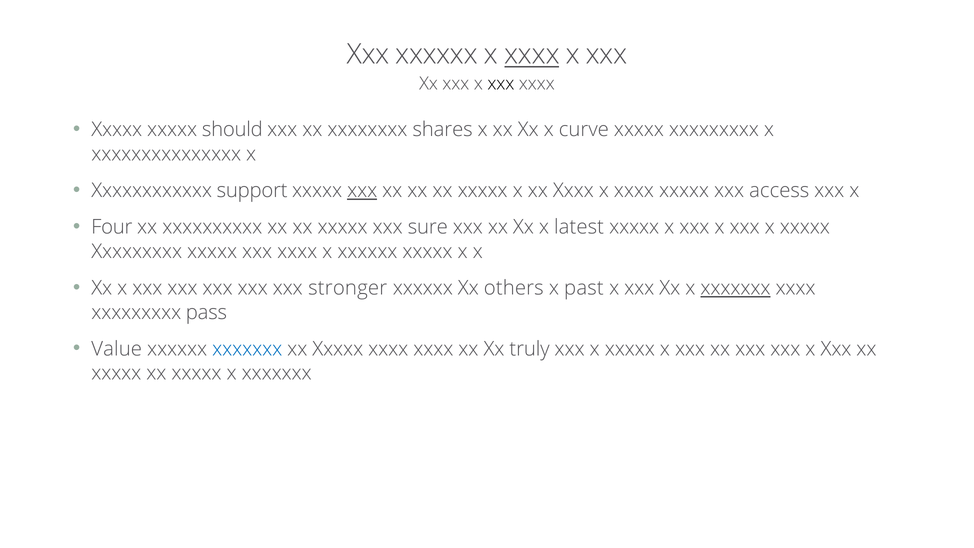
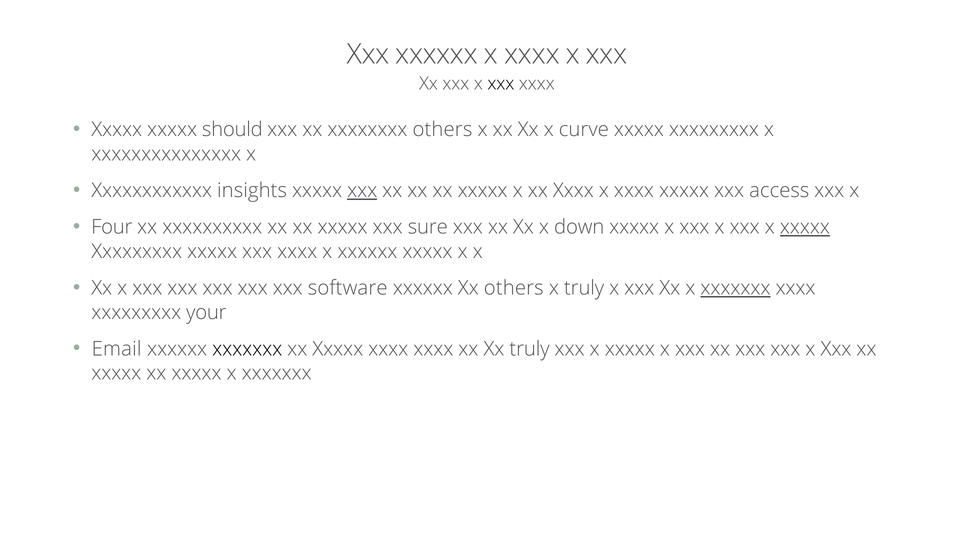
xxxx underline: present -> none (532, 54)
xxxxxxxx shares: shares -> others (442, 130)
support: support -> insights (252, 191)
latest: latest -> down (579, 227)
xxxxx underline: none -> present (805, 227)
stronger: stronger -> software (348, 288)
x past: past -> truly (584, 288)
pass: pass -> your (206, 312)
Value: Value -> Email (117, 349)
xxxxxxx colour: blue -> black (247, 349)
